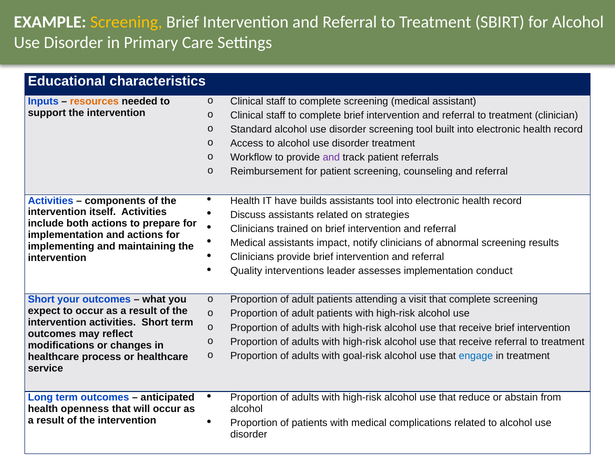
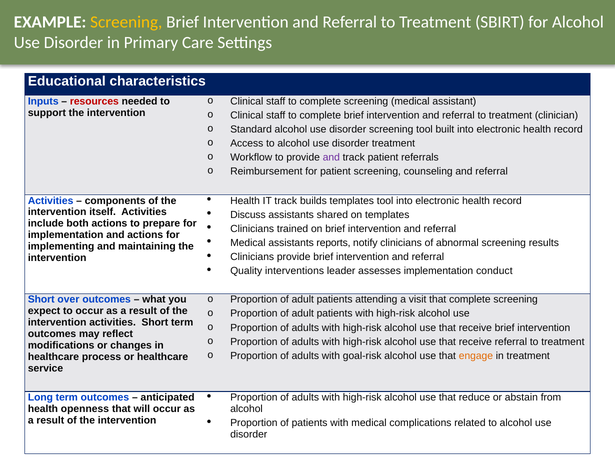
resources colour: orange -> red (94, 101)
IT have: have -> track (286, 201)
builds assistants: assistants -> templates (352, 201)
assistants related: related -> shared (332, 215)
on strategies: strategies -> templates (387, 215)
impact: impact -> reports (333, 243)
your: your -> over (68, 300)
engage colour: blue -> orange (476, 356)
